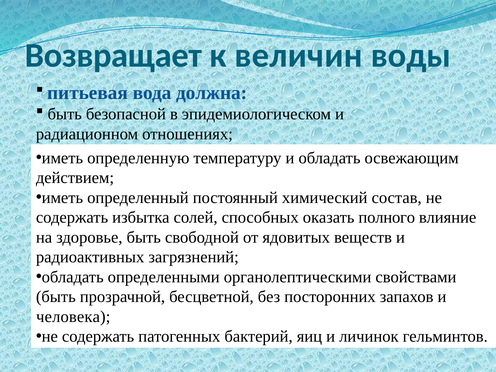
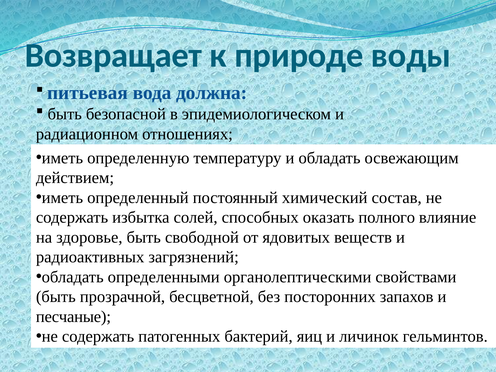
величин: величин -> природе (299, 55)
человека: человека -> песчаные (73, 317)
